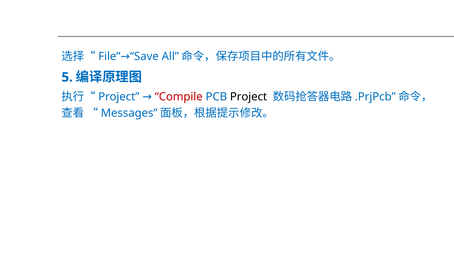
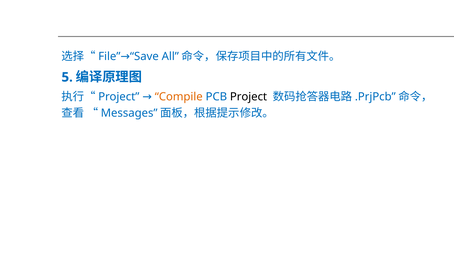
Compile colour: red -> orange (179, 97)
